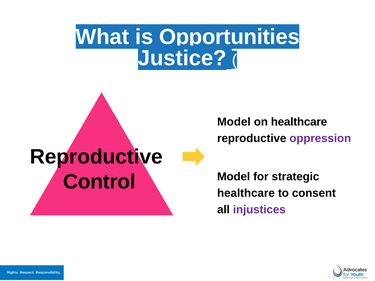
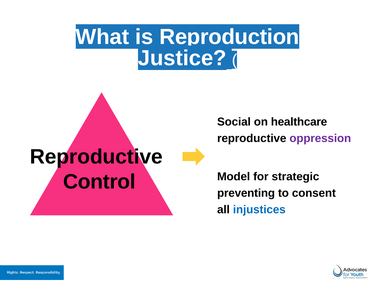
Opportunities: Opportunities -> Reproduction (229, 37)
Model: Model -> Social (234, 122)
healthcare: healthcare -> preventing (246, 193)
injustices colour: purple -> blue (259, 210)
